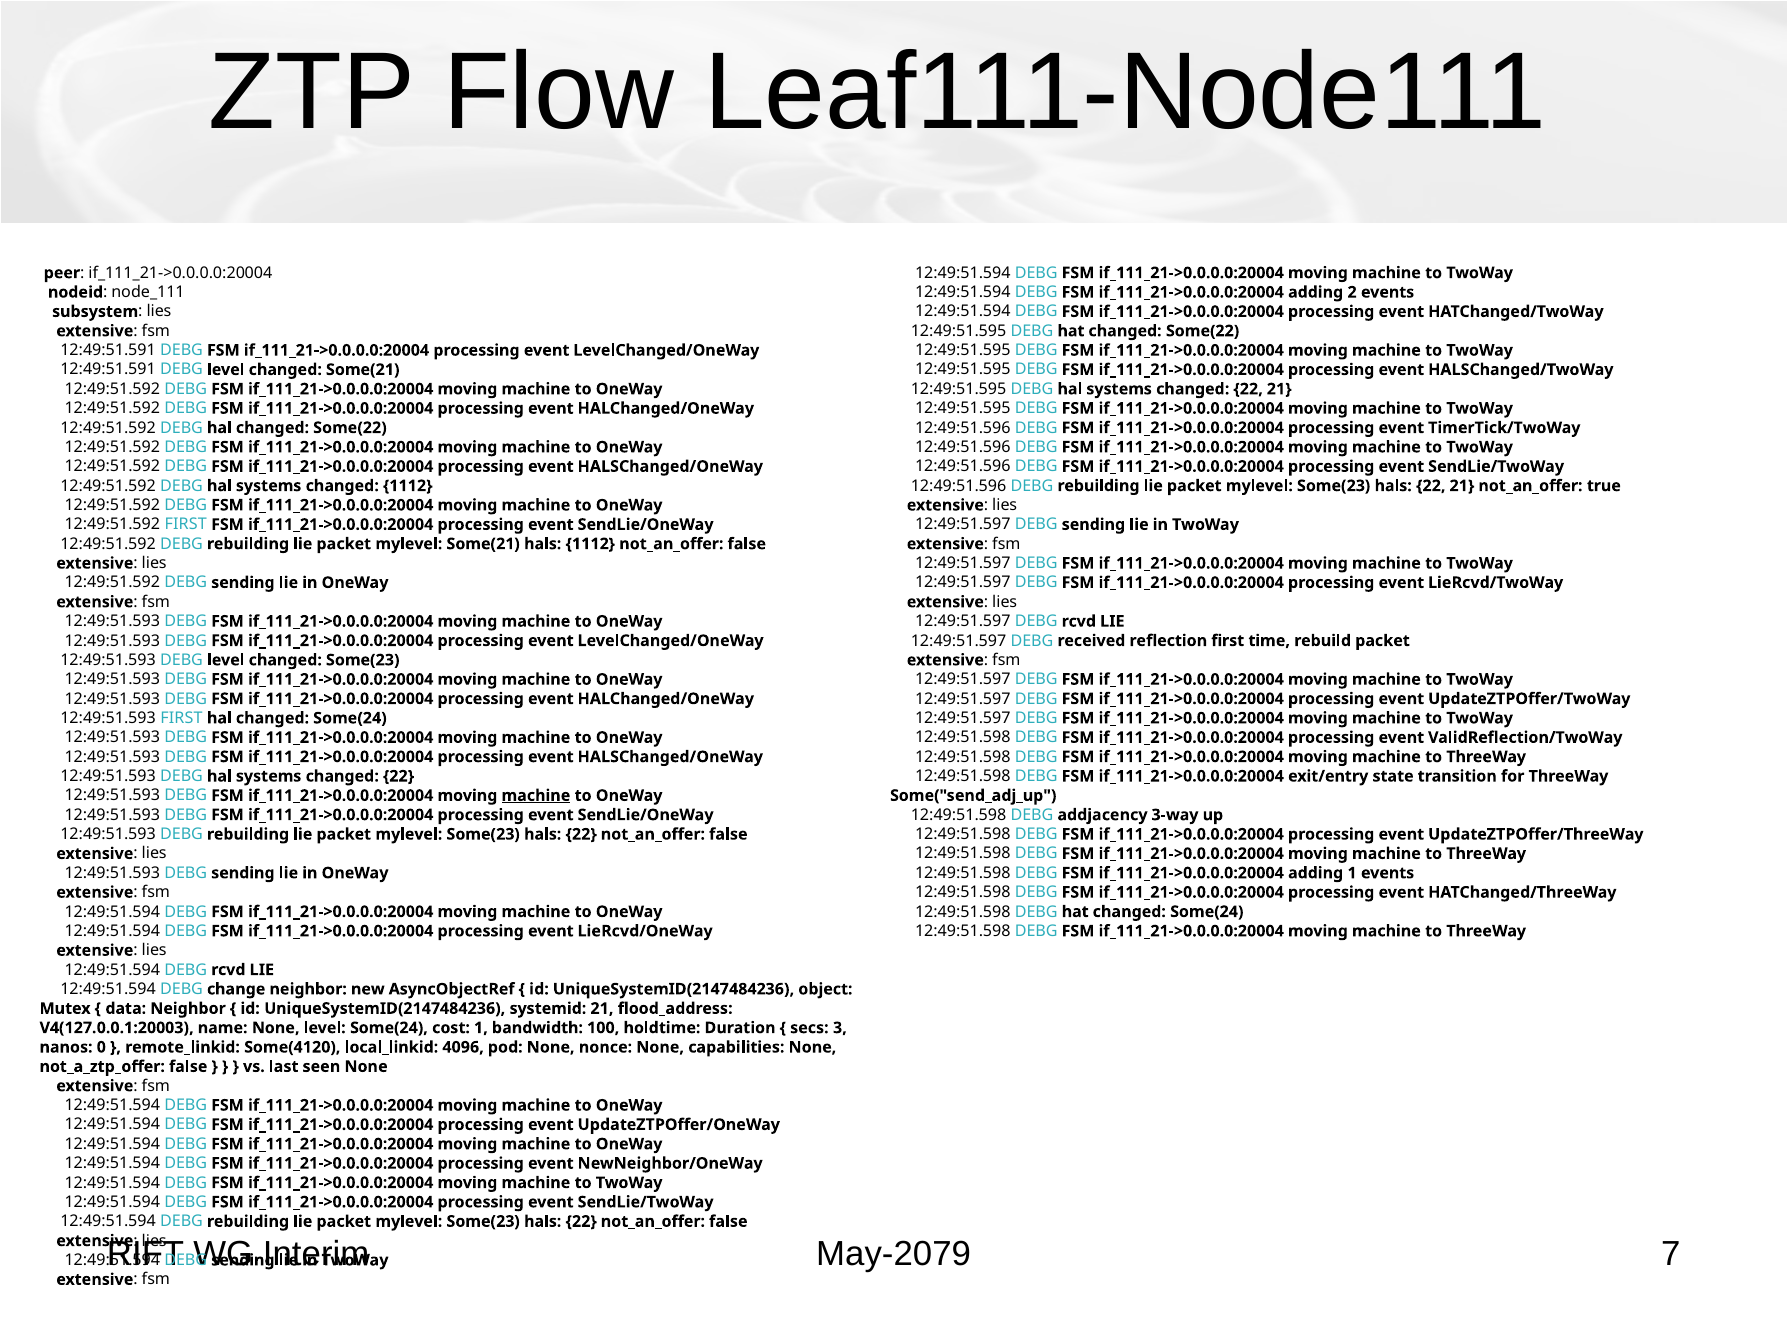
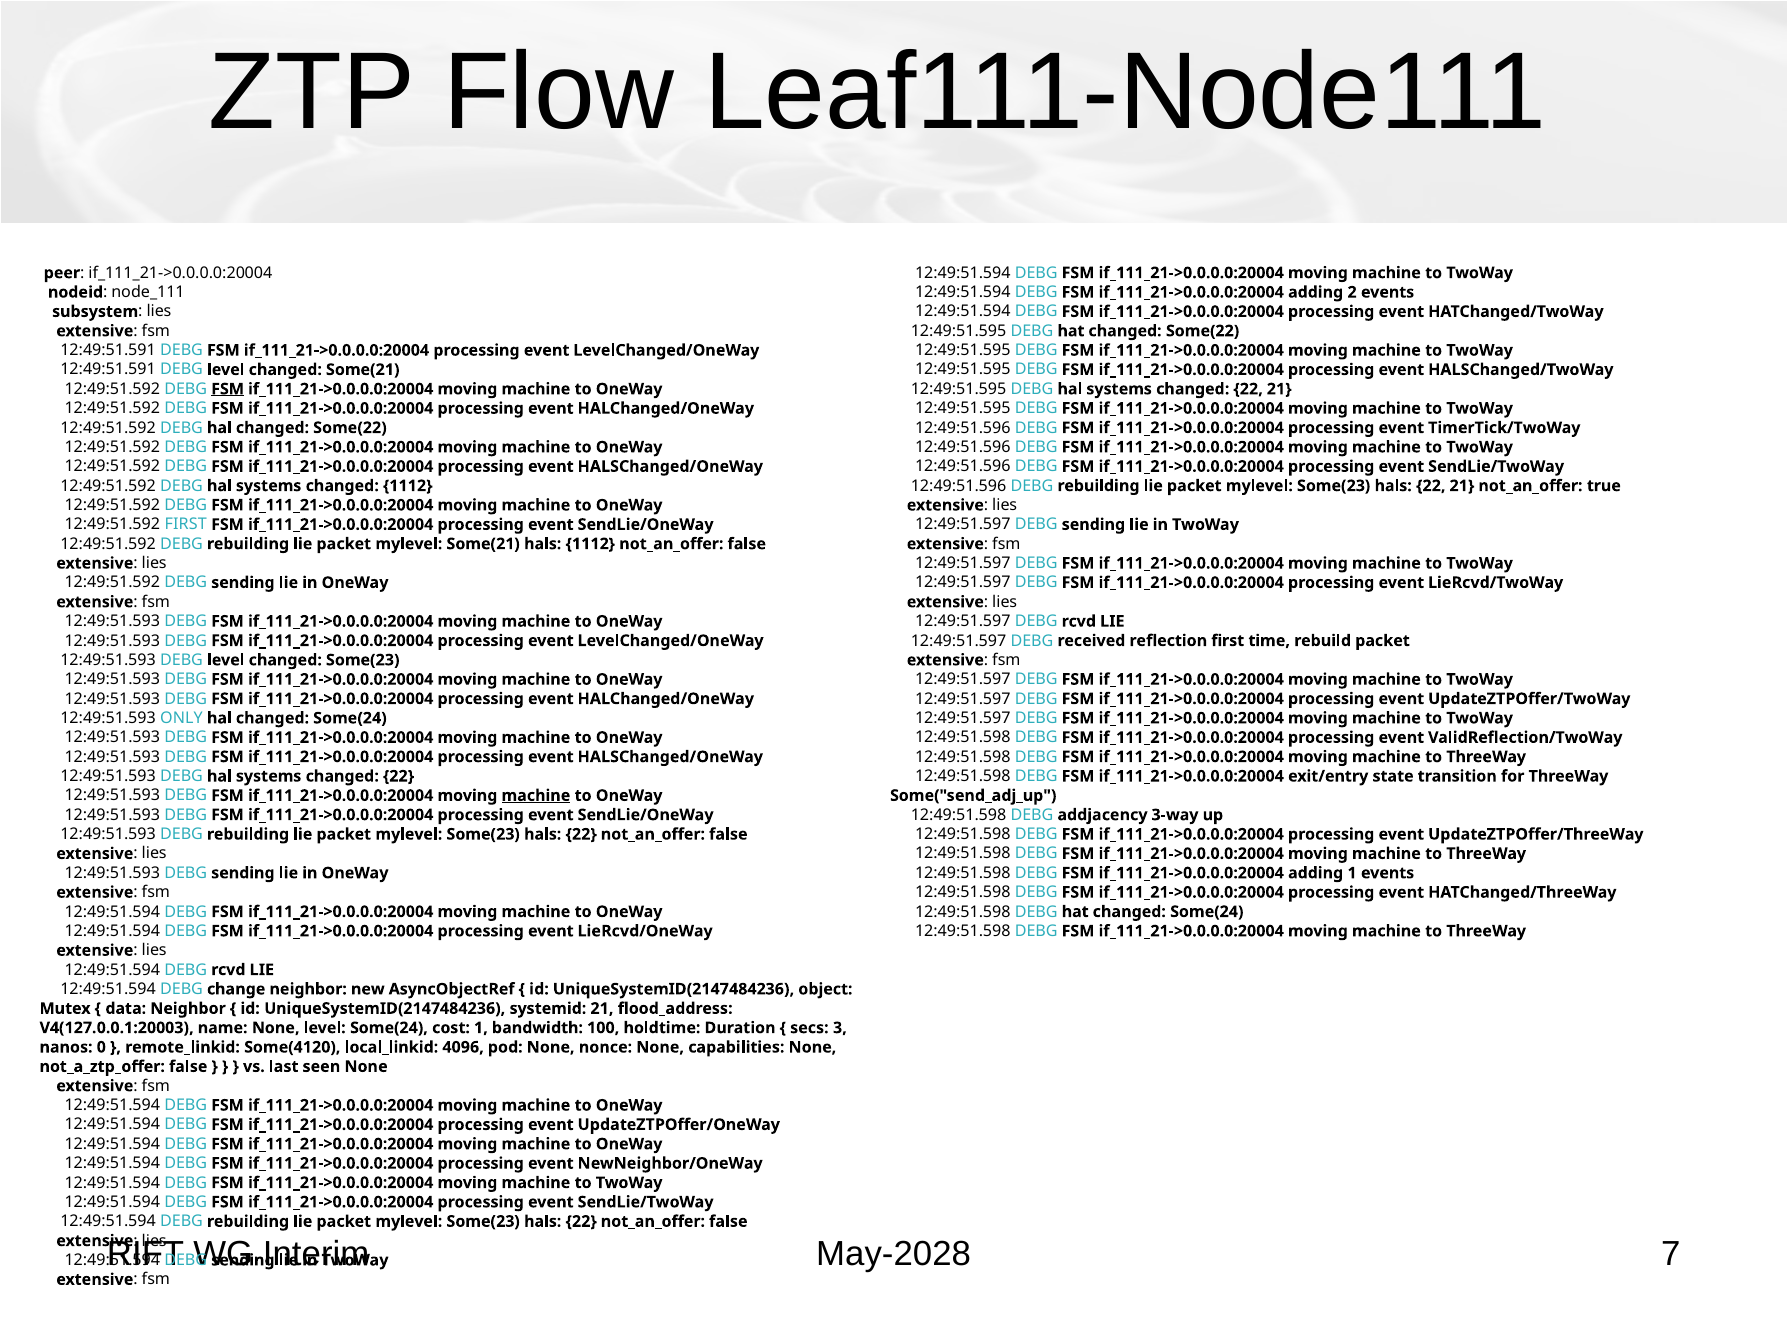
FSM underline: none -> present (228, 389)
12:49:51.593 FIRST: FIRST -> ONLY (182, 718)
May-2079: May-2079 -> May-2028 (894, 1254)
